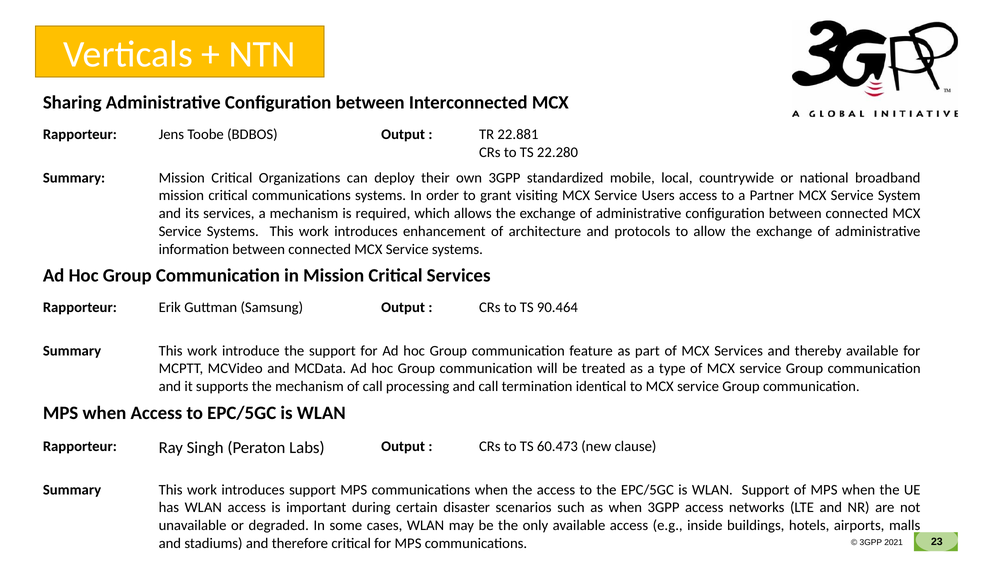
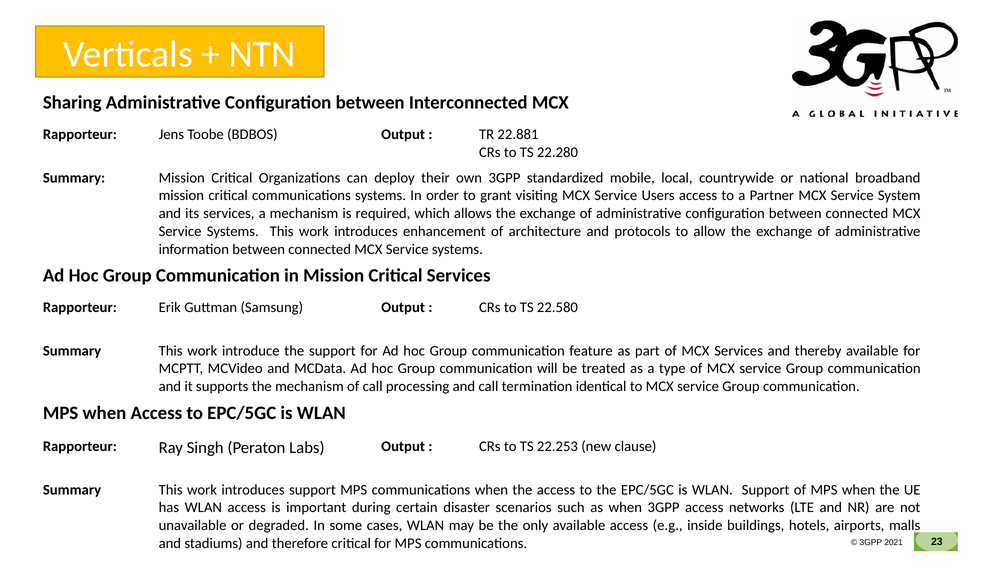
90.464: 90.464 -> 22.580 (557, 308)
60.473: 60.473 -> 22.253 (557, 447)
